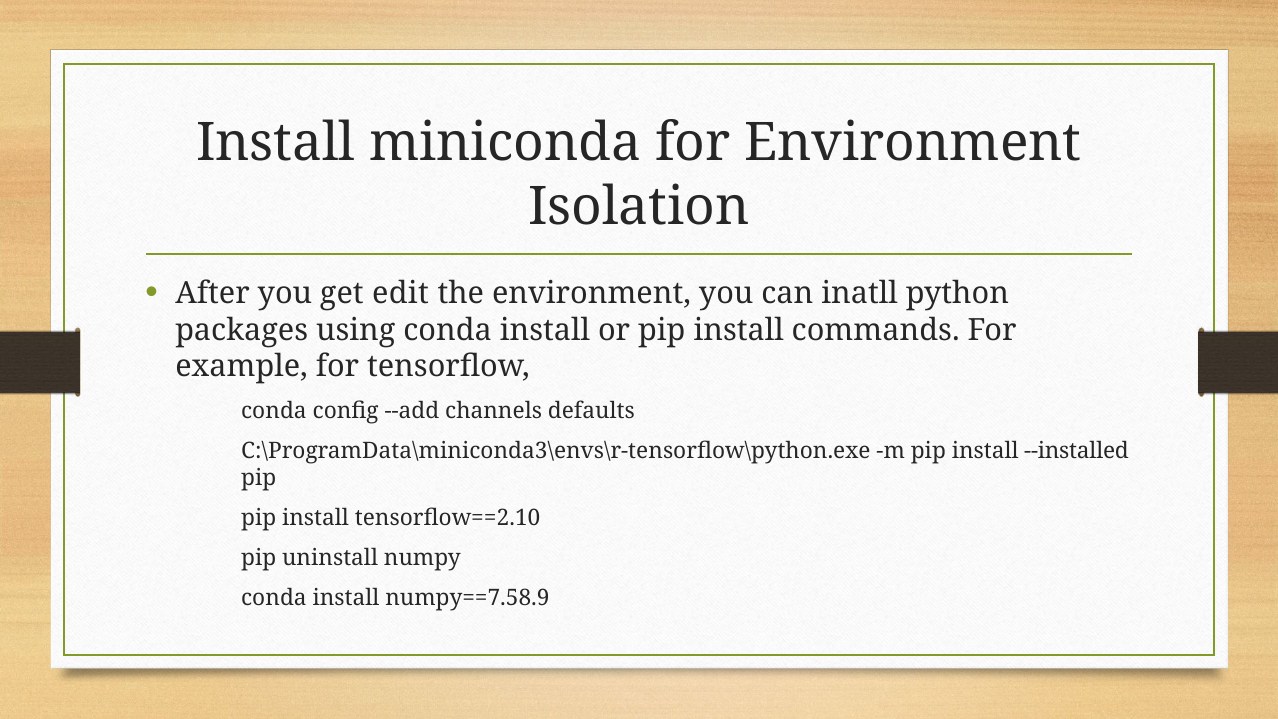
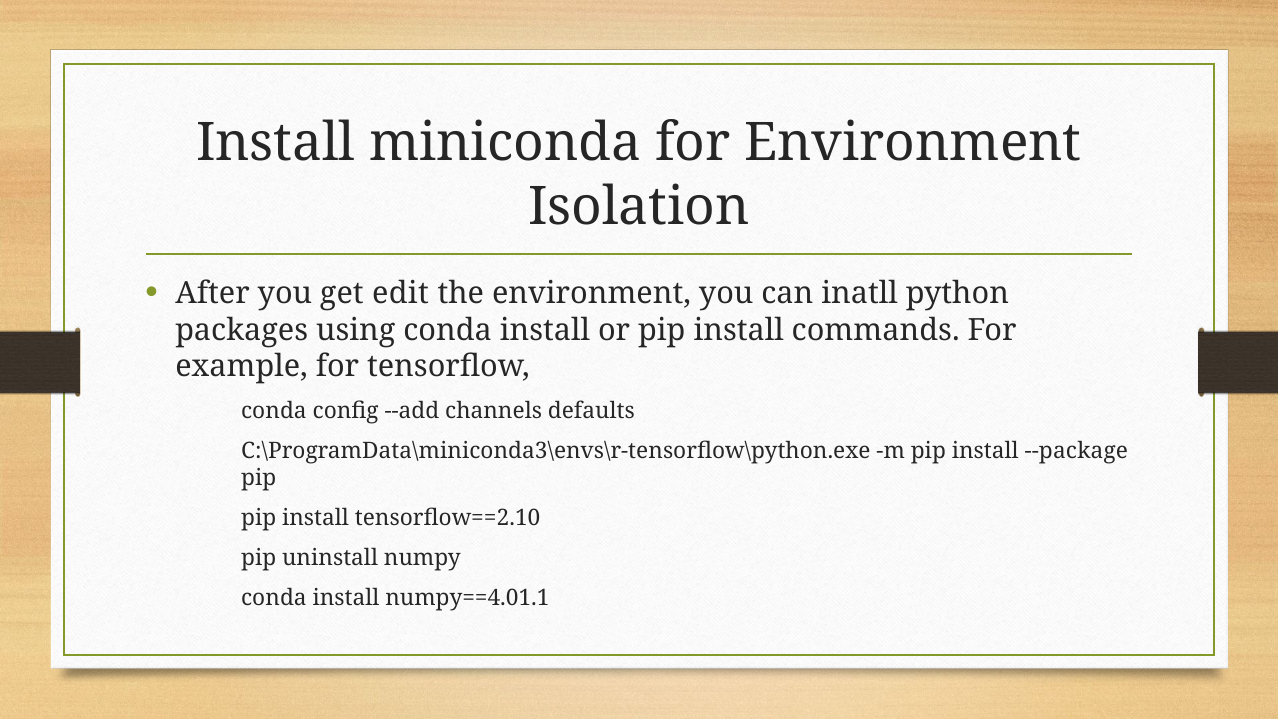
--installed: --installed -> --package (1076, 451)
numpy==7.58.9: numpy==7.58.9 -> numpy==4.01.1 (467, 598)
